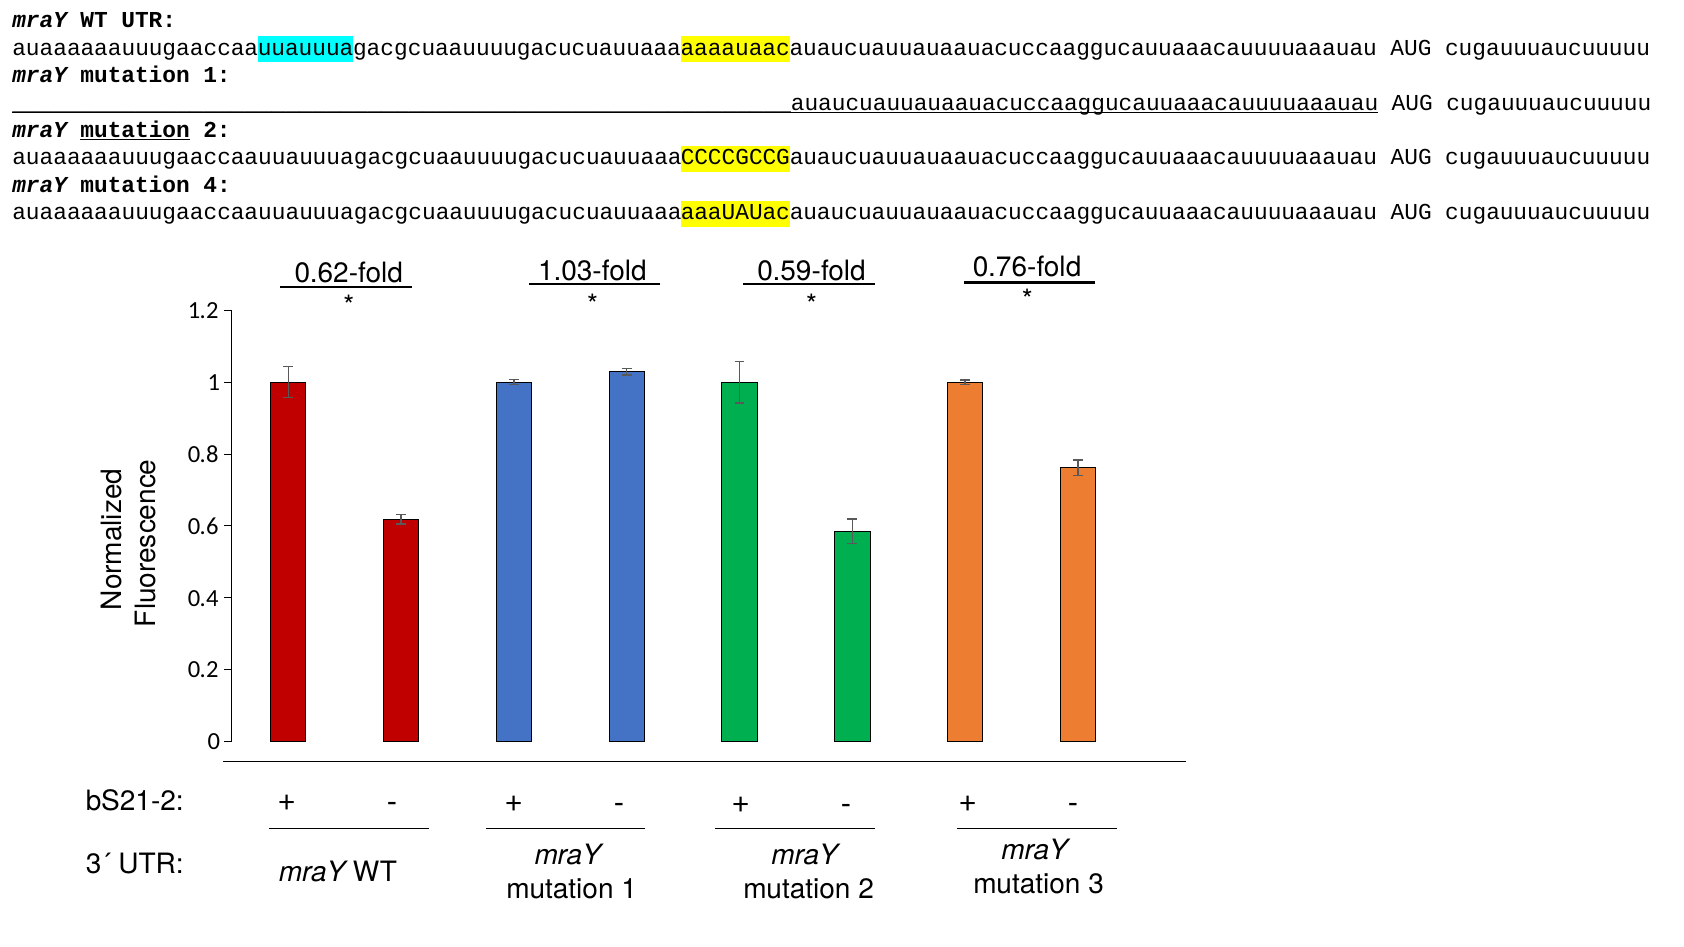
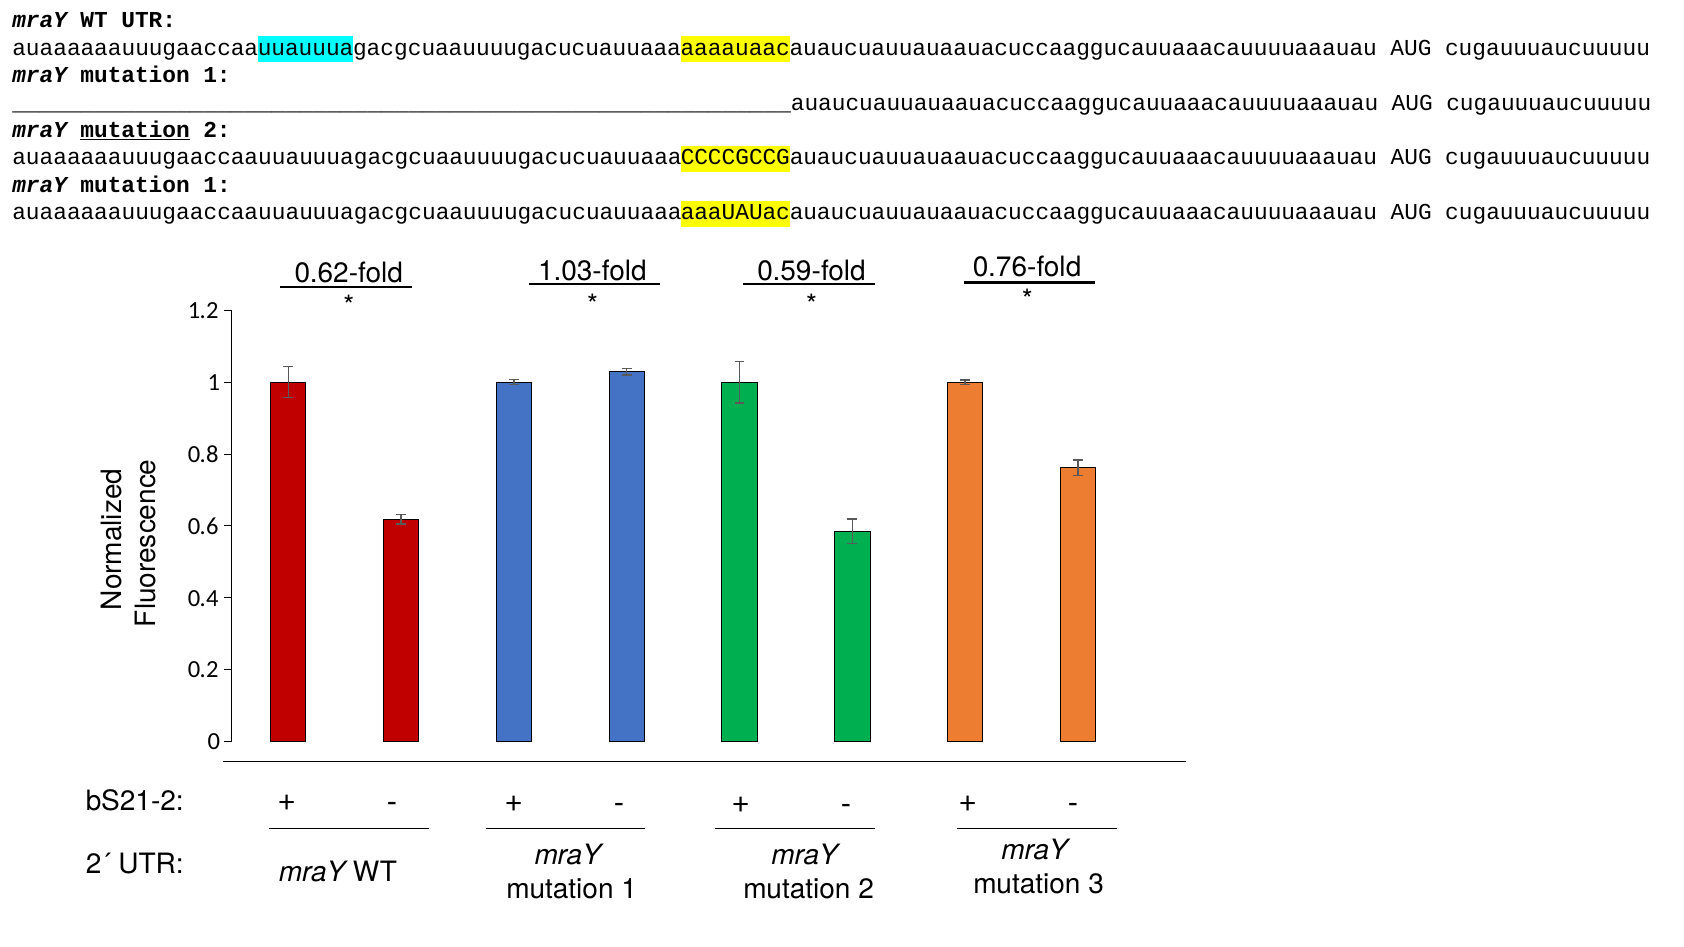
_________________________________________________________auaucuauuauaauacuccaaggucauuaaacauuuuaaauau underline: present -> none (695, 103)
4: 4 -> 1 (217, 185)
3´: 3´ -> 2´ (98, 865)
